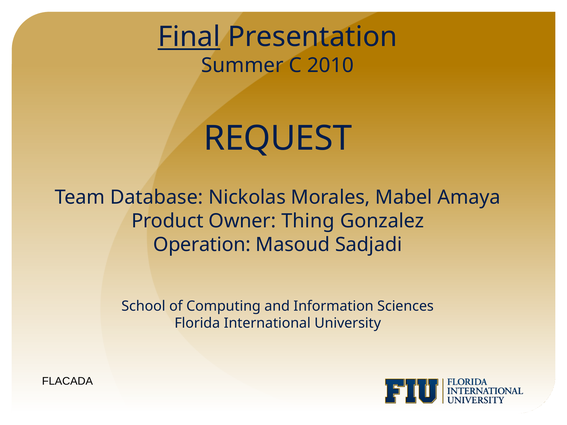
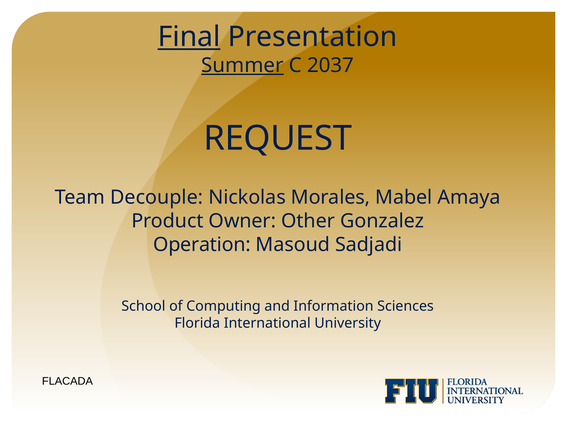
Summer underline: none -> present (242, 66)
2010: 2010 -> 2037 (331, 66)
Database: Database -> Decouple (157, 197)
Thing: Thing -> Other (308, 221)
